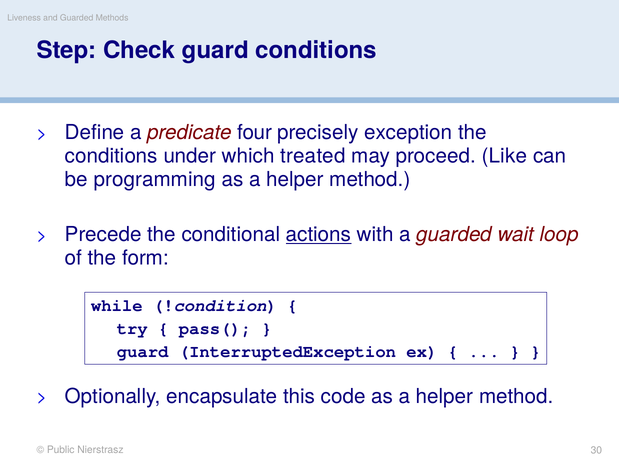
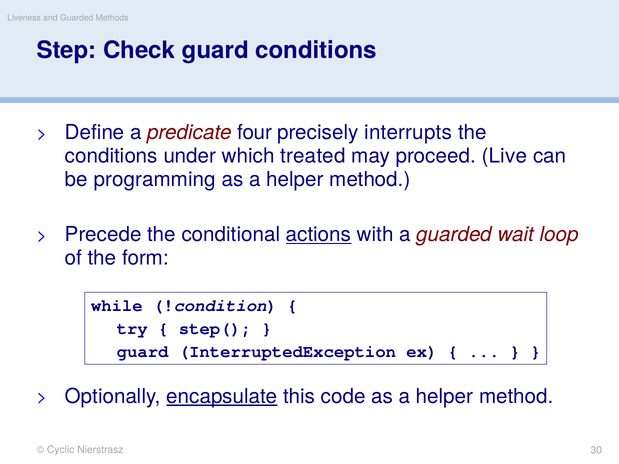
exception: exception -> interrupts (408, 132)
Like: Like -> Live (504, 156)
pass(: pass( -> step( (215, 329)
encapsulate underline: none -> present (222, 396)
Public: Public -> Cyclic (61, 450)
